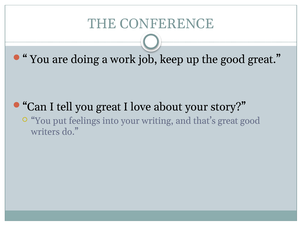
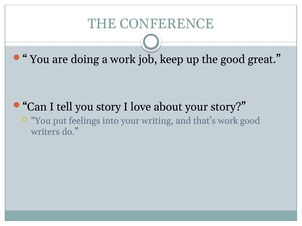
you great: great -> story (109, 107)
that’s great: great -> work (228, 121)
